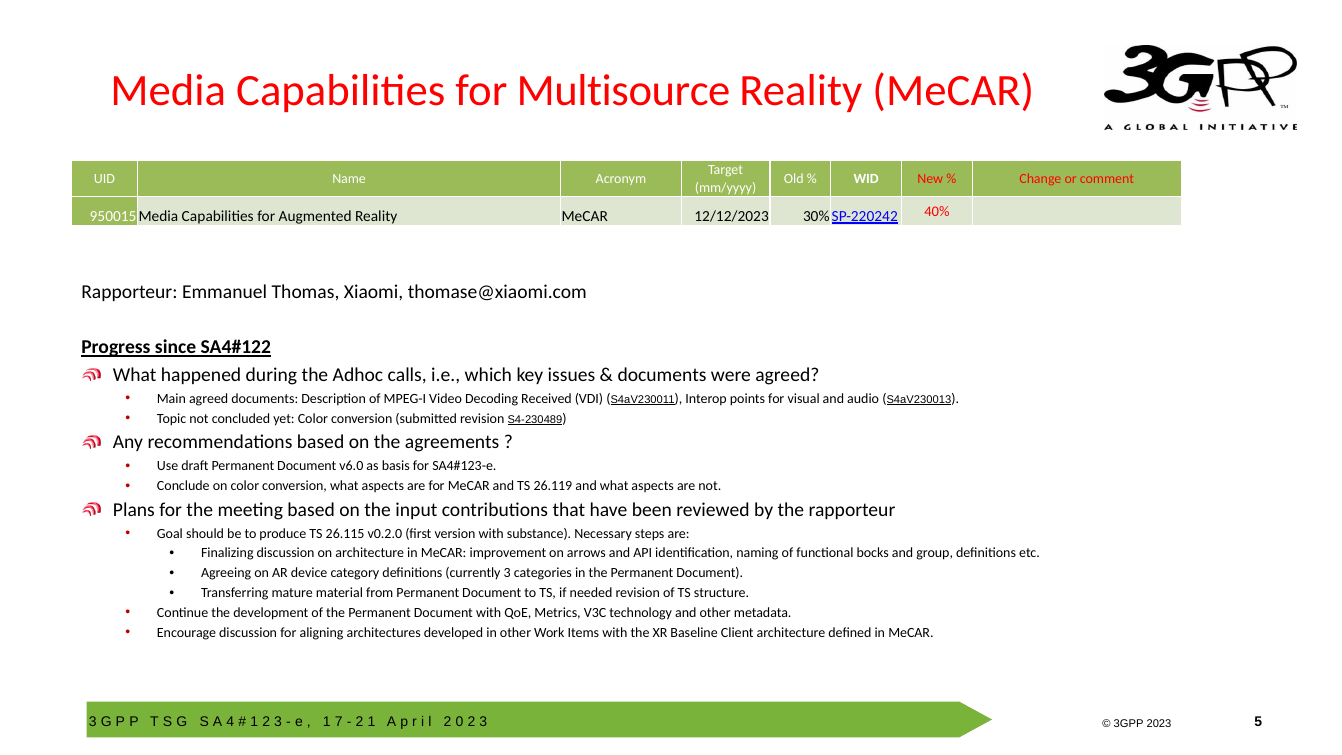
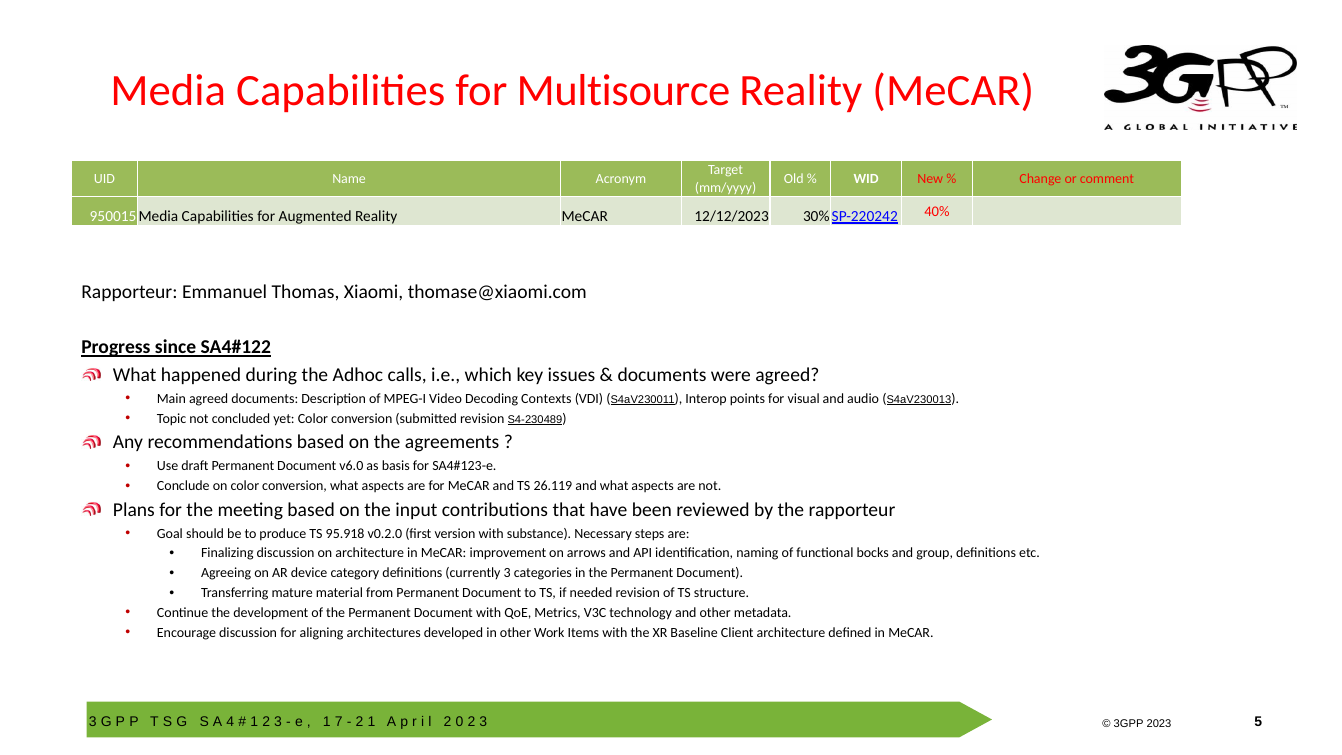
Received: Received -> Contexts (546, 399)
26.115: 26.115 -> 95.918 (345, 533)
